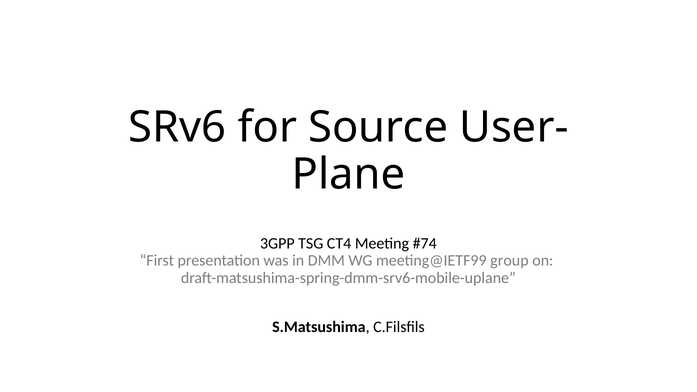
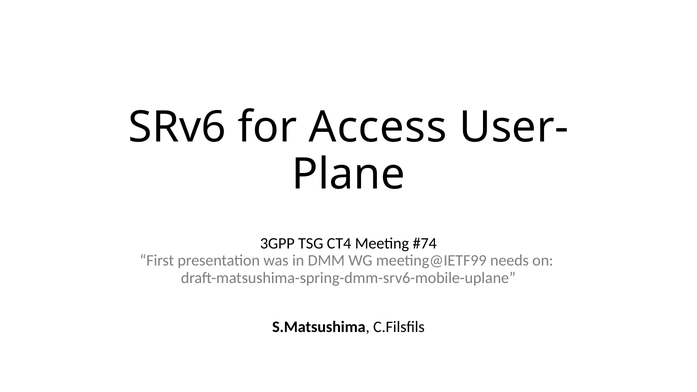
Source: Source -> Access (378, 127)
group: group -> needs (510, 261)
